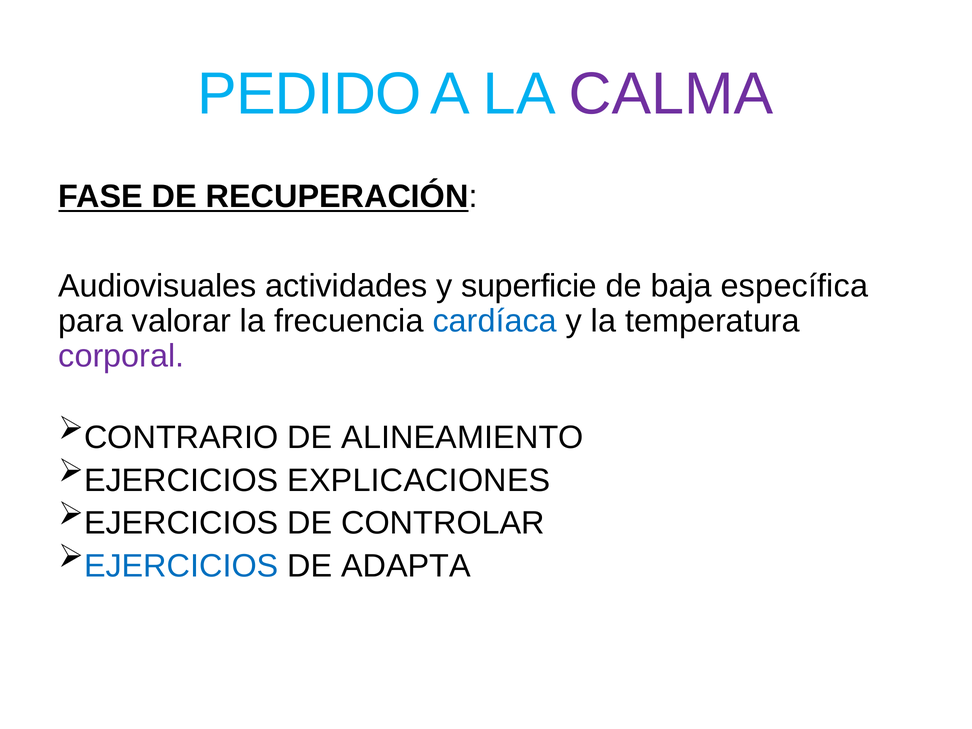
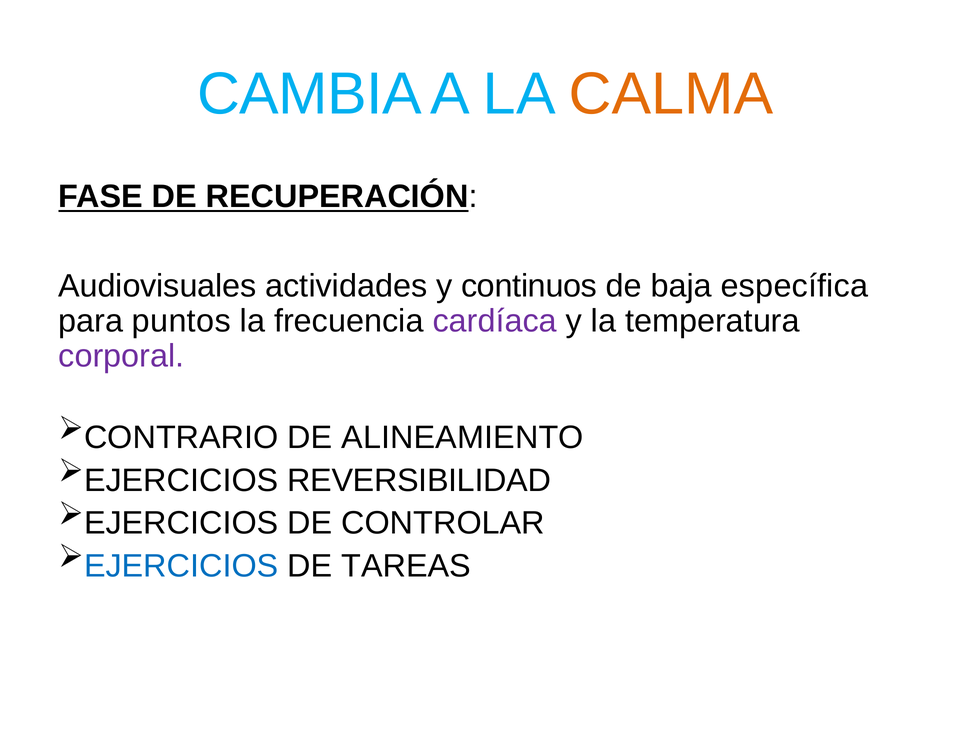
PEDIDO: PEDIDO -> CAMBIA (309, 94)
CALMA colour: purple -> orange (671, 94)
superficie: superficie -> continuos (529, 286)
valorar: valorar -> puntos (181, 321)
cardíaca colour: blue -> purple (495, 321)
EXPLICACIONES: EXPLICACIONES -> REVERSIBILIDAD (419, 480)
ADAPTA: ADAPTA -> TAREAS (406, 566)
